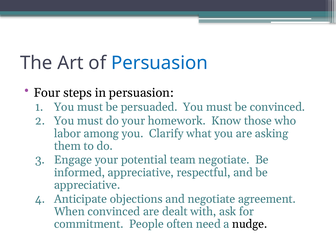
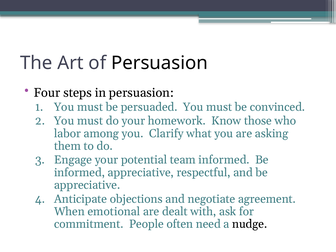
Persuasion colour: blue -> black (159, 63)
team negotiate: negotiate -> informed (224, 160)
When convinced: convinced -> emotional (114, 212)
